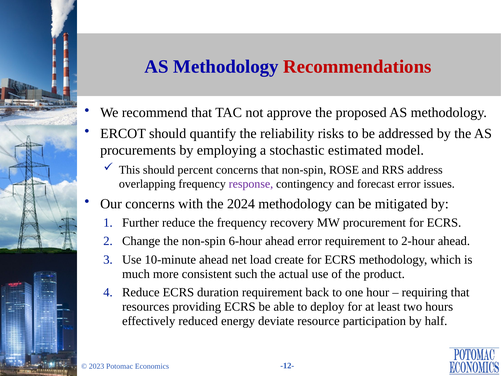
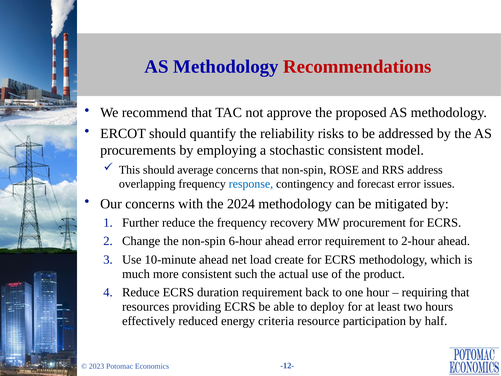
stochastic estimated: estimated -> consistent (355, 150)
percent: percent -> average (195, 170)
response colour: purple -> blue (251, 184)
deviate: deviate -> criteria (276, 321)
